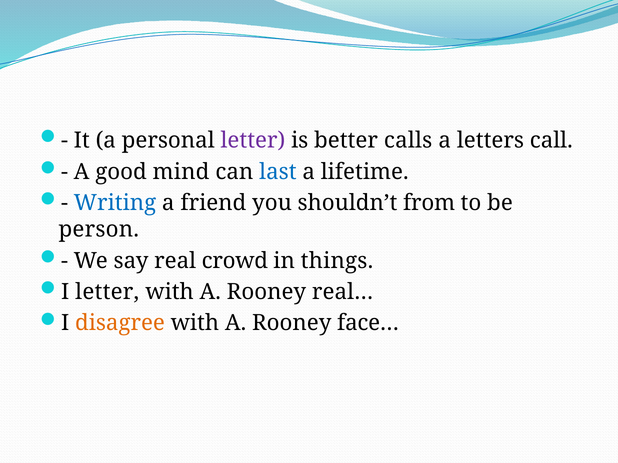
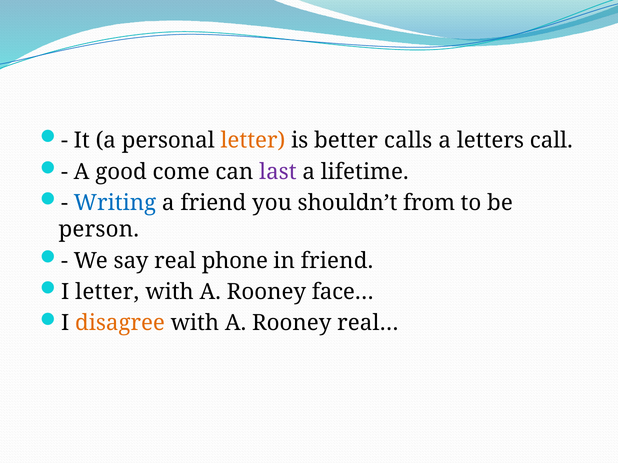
letter colour: purple -> orange (253, 141)
mind: mind -> come (181, 172)
last colour: blue -> purple (278, 172)
crowd: crowd -> phone (235, 261)
in things: things -> friend (337, 261)
real…: real… -> face… (343, 292)
face…: face… -> real… (368, 323)
